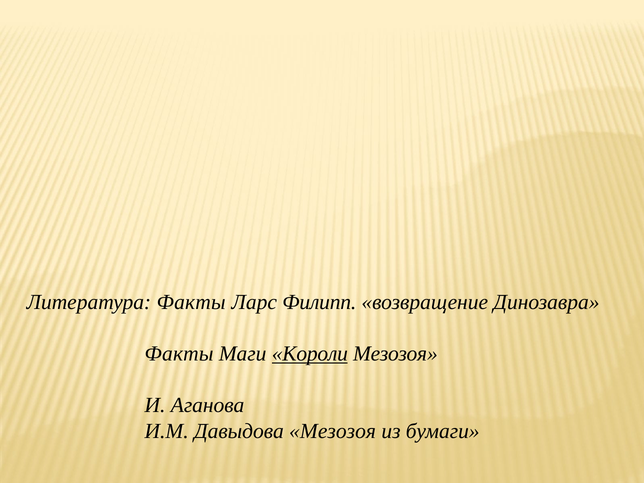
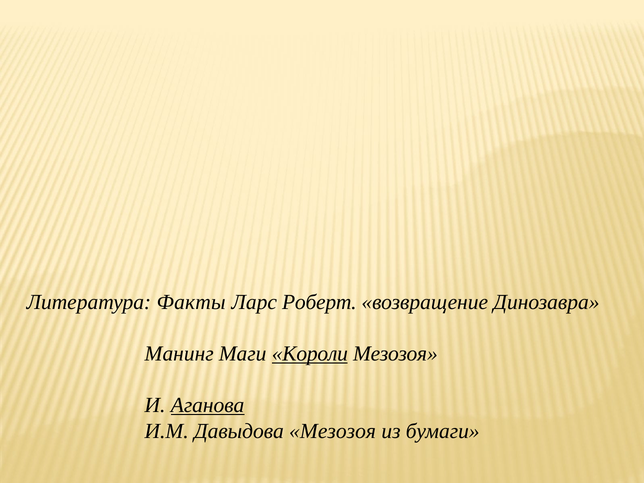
Филипп: Филипп -> Роберт (319, 302)
Факты: Факты -> Манинг (179, 354)
Аганова underline: none -> present (208, 405)
